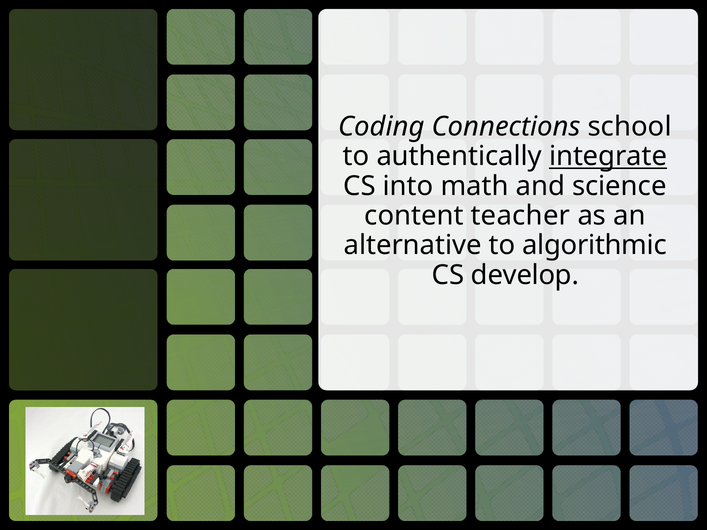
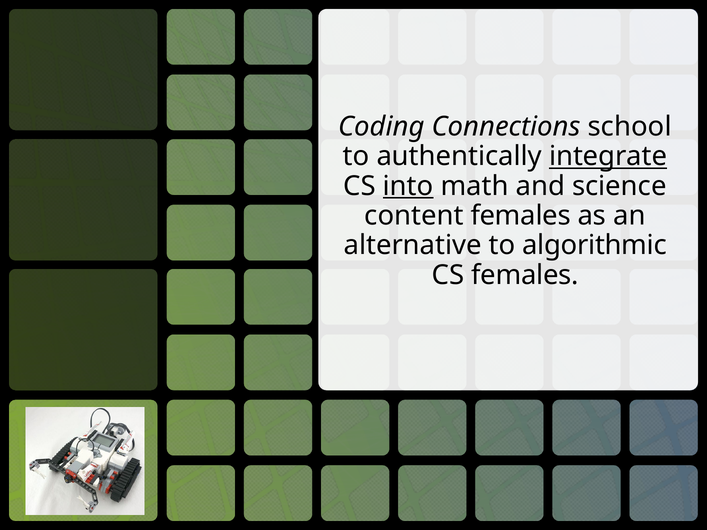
into underline: none -> present (408, 186)
content teacher: teacher -> females (521, 216)
CS develop: develop -> females (525, 275)
